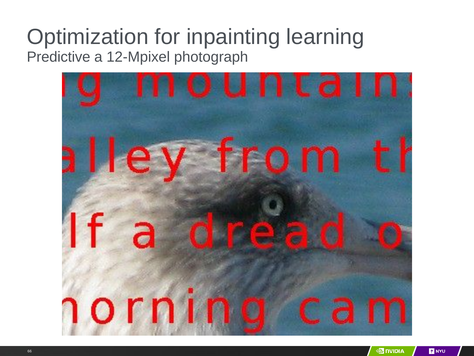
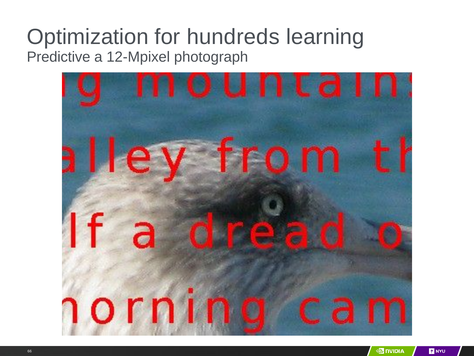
inpainting: inpainting -> hundreds (233, 37)
